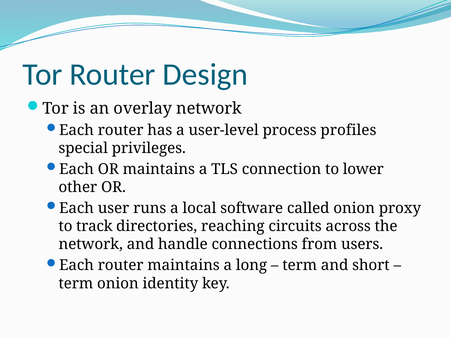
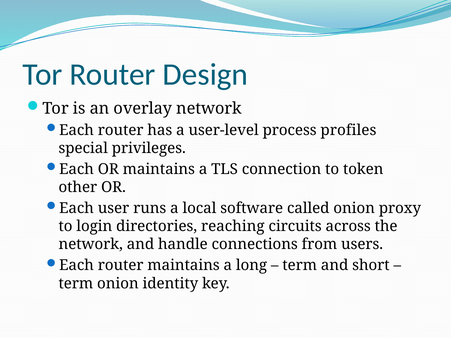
lower: lower -> token (363, 169)
track: track -> login (94, 226)
